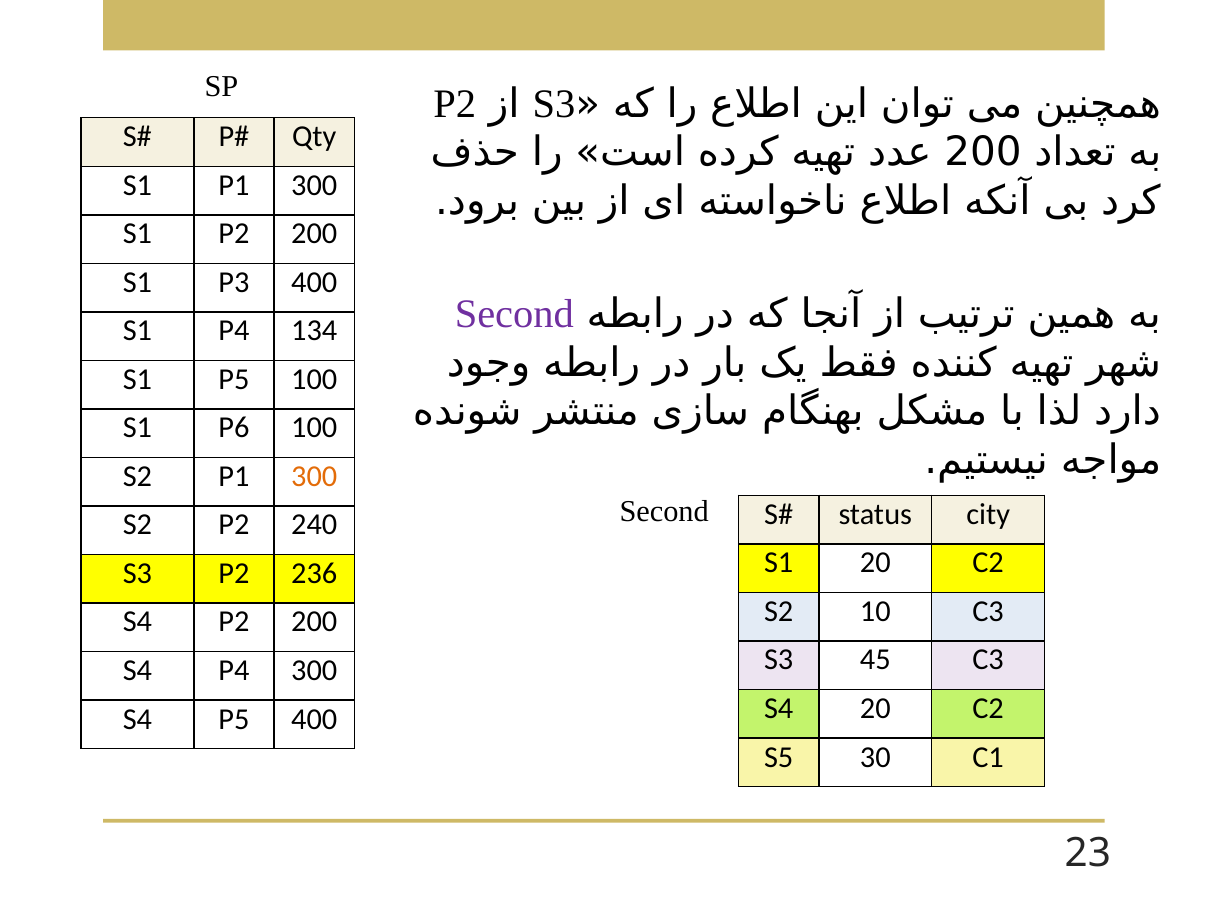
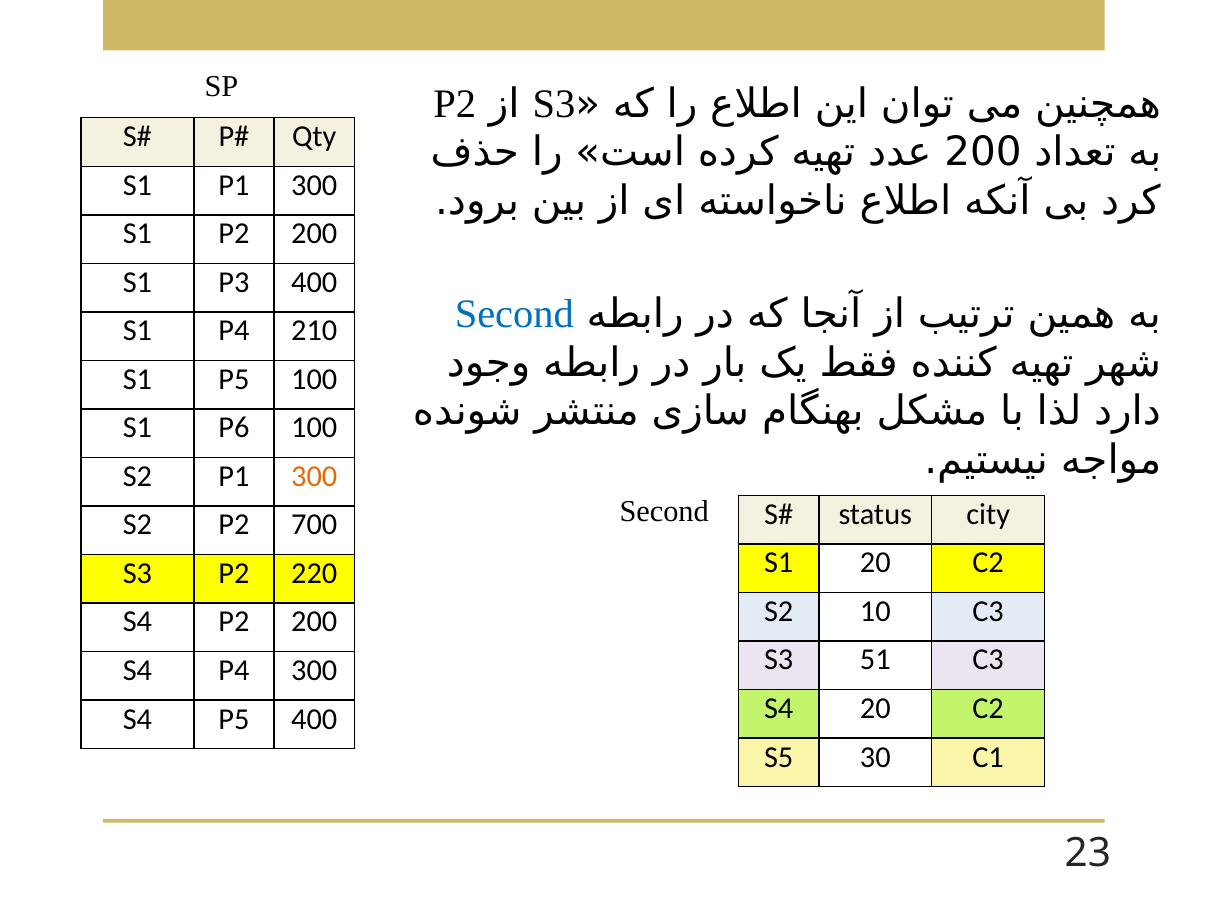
Second colour: purple -> blue (514, 314)
134: 134 -> 210 (314, 331)
240: 240 -> 700 (314, 525)
236: 236 -> 220 (314, 574)
45: 45 -> 51 (875, 660)
